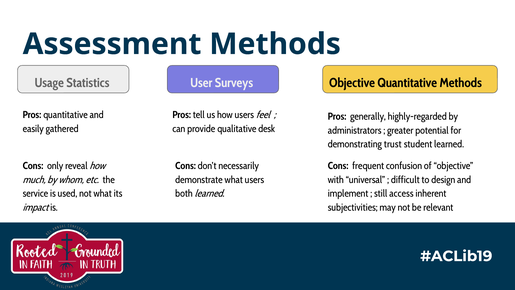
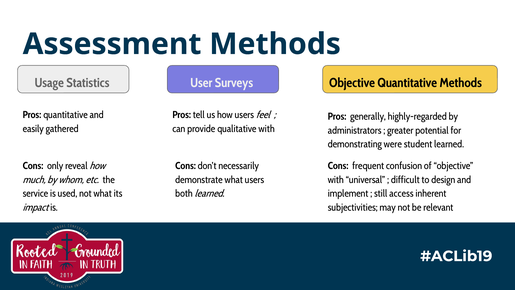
qualitative desk: desk -> with (267, 129)
trust: trust -> were (393, 144)
